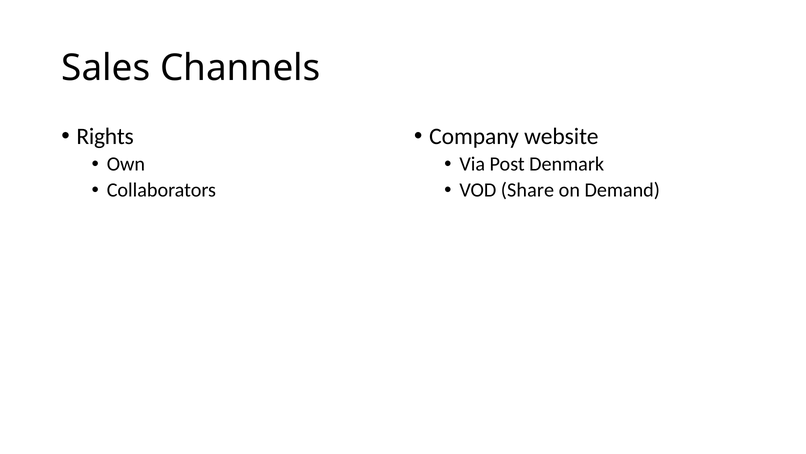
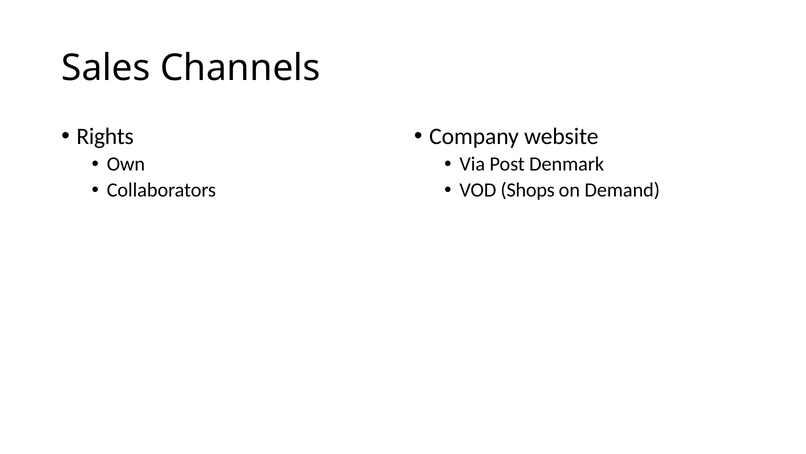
Share: Share -> Shops (528, 190)
